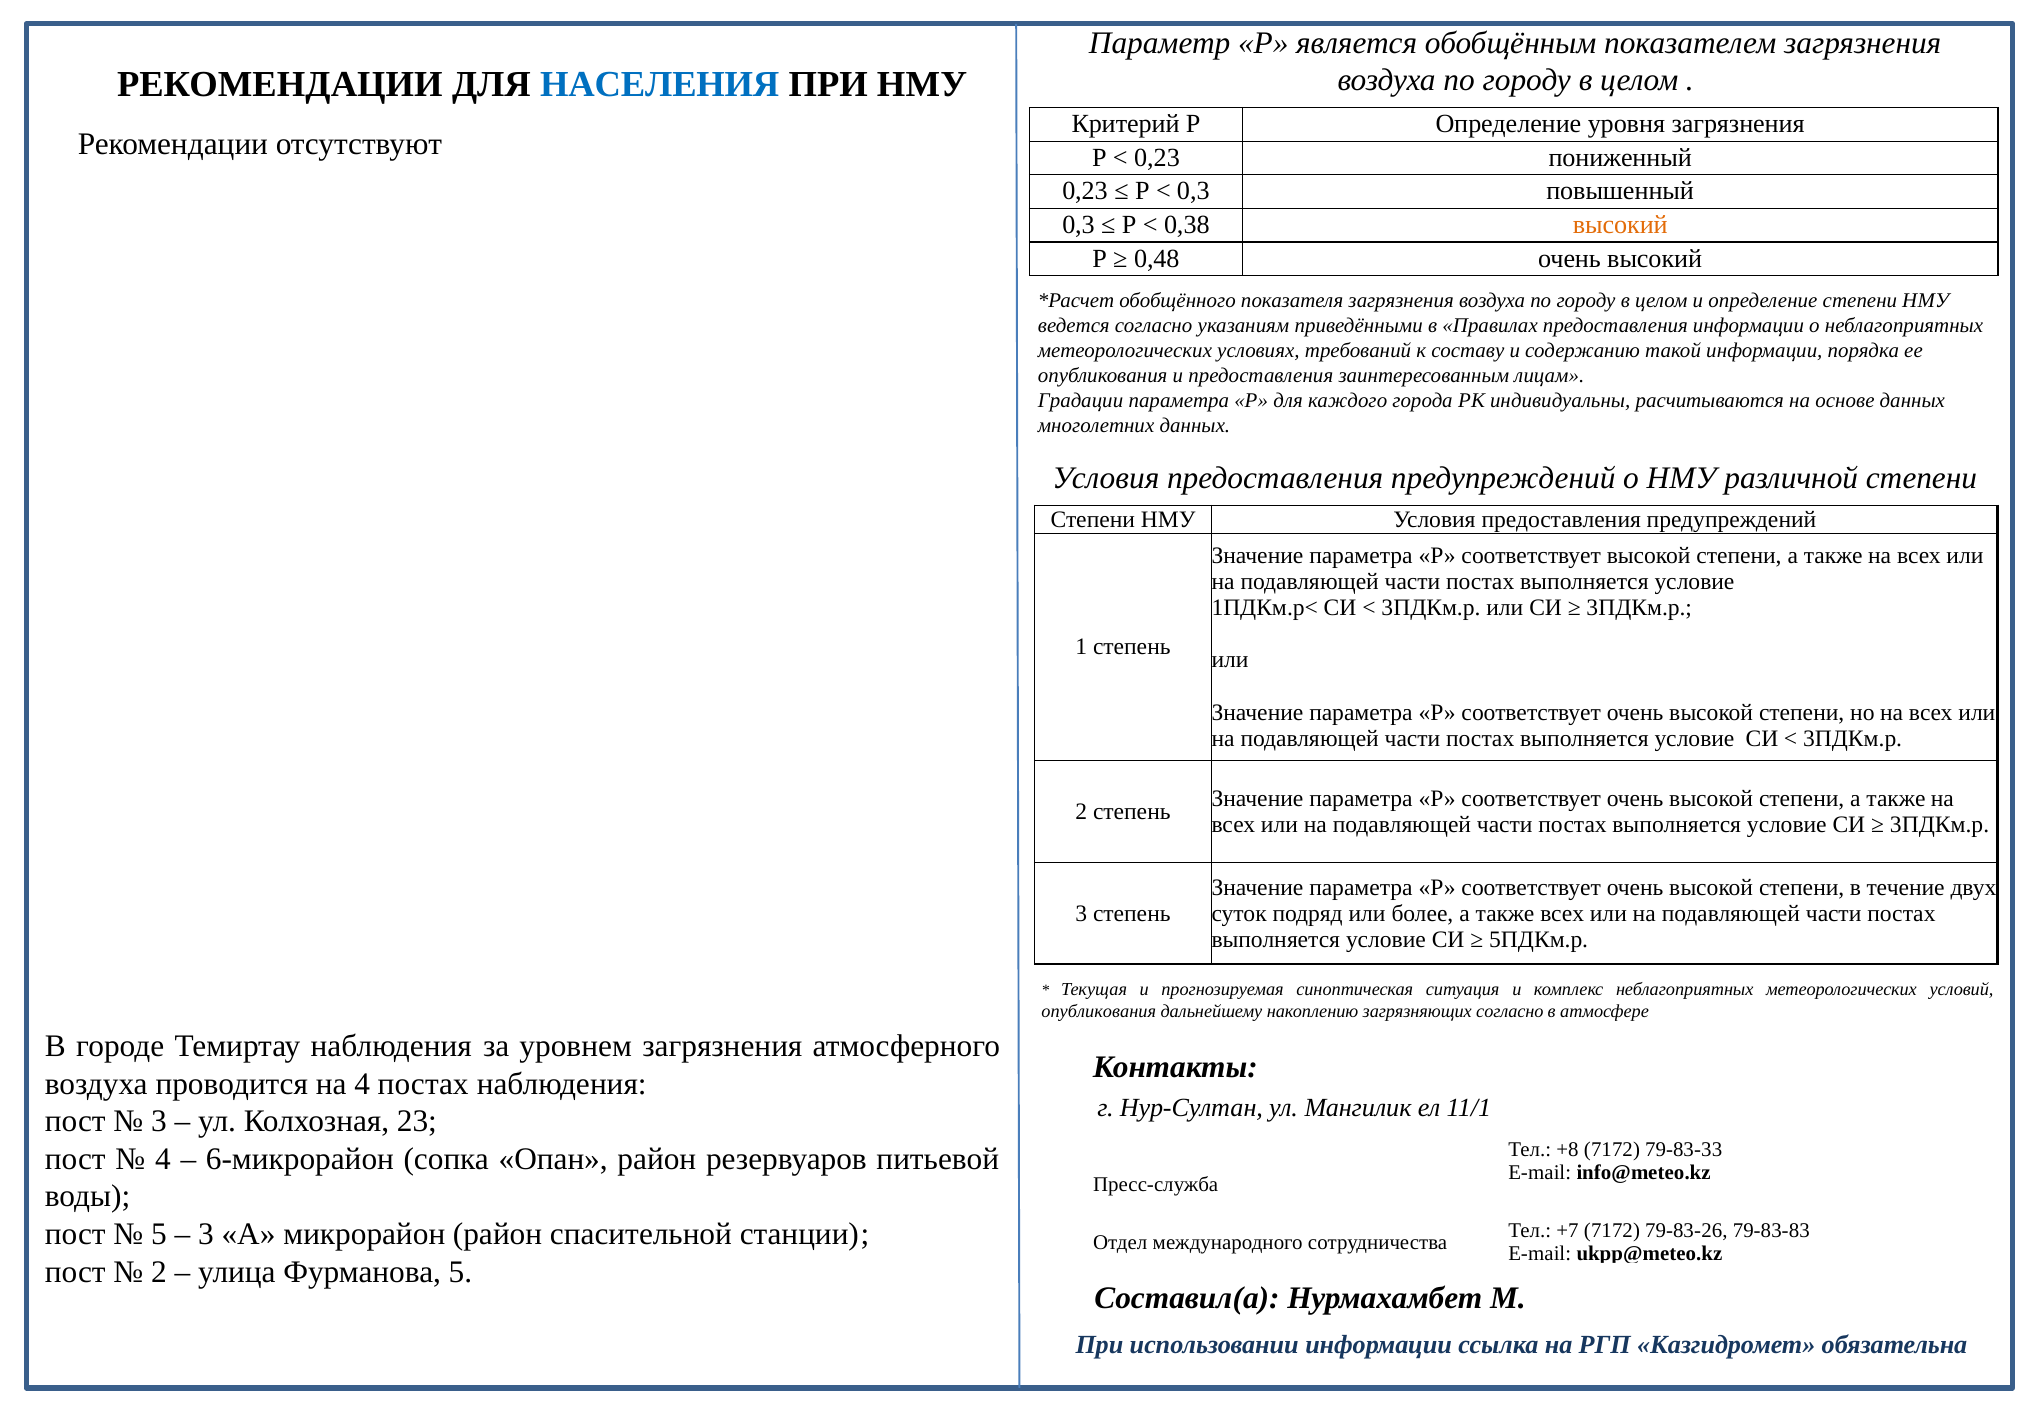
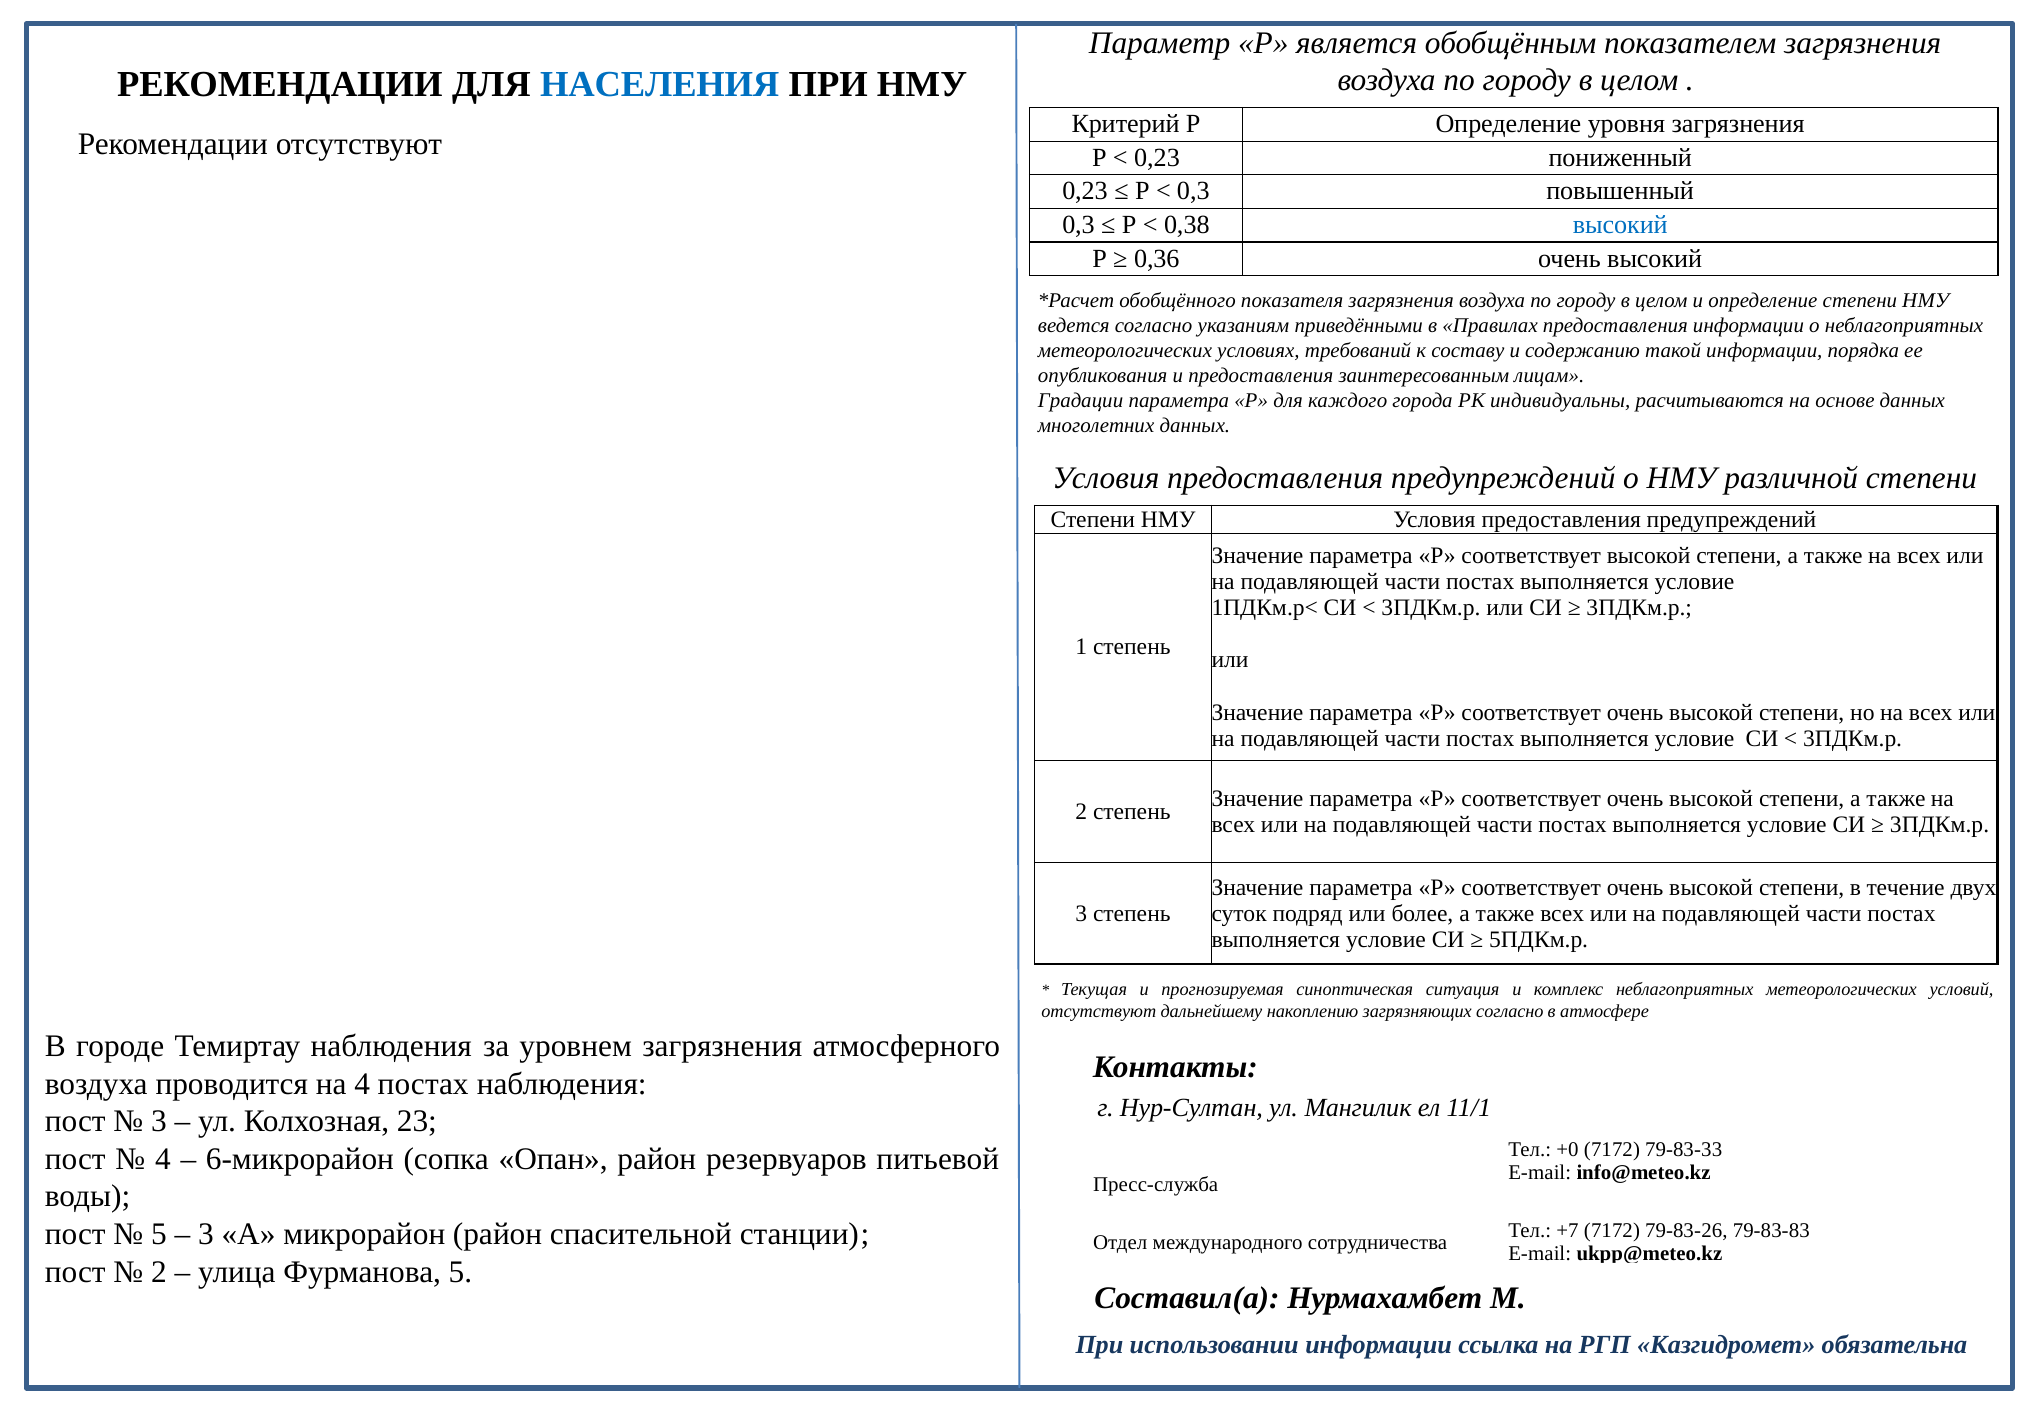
высокий colour: orange -> blue (1620, 225)
0,48: 0,48 -> 0,36 (1157, 259)
опубликования: опубликования -> отсутствуют (1099, 1011)
+8: +8 -> +0 (1567, 1149)
